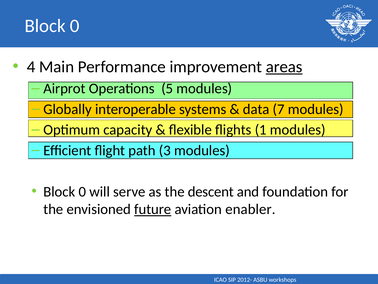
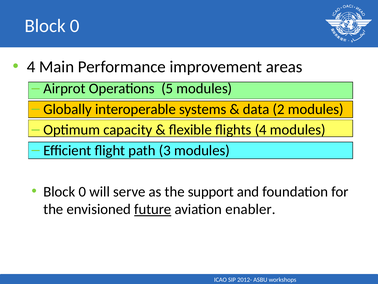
areas underline: present -> none (284, 67)
7: 7 -> 2 (279, 109)
flights 1: 1 -> 4 (261, 130)
descent: descent -> support (211, 191)
